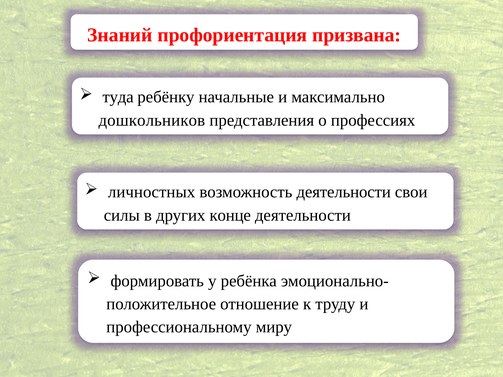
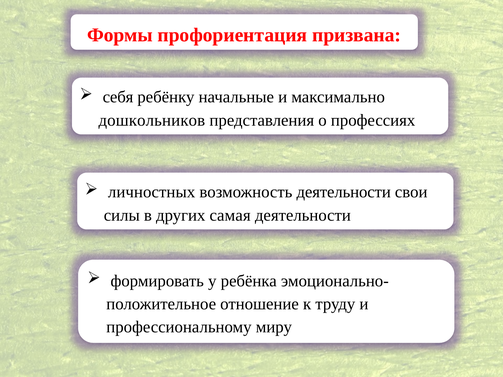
Знаний: Знаний -> Формы (120, 35)
туда: туда -> себя (118, 97)
конце: конце -> самая (230, 215)
